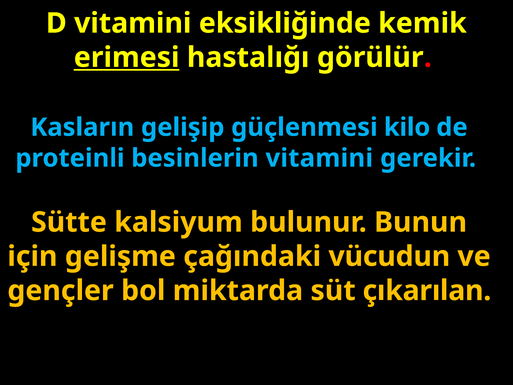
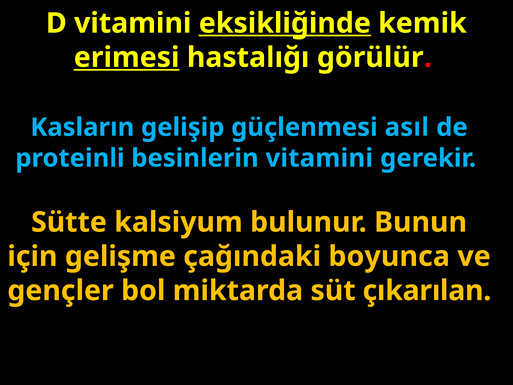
eksikliğinde underline: none -> present (285, 23)
kilo: kilo -> asıl (407, 127)
vücudun: vücudun -> boyunca (389, 256)
